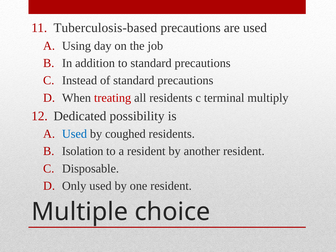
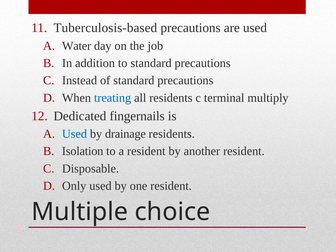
Using: Using -> Water (77, 46)
treating colour: red -> blue (113, 98)
possibility: possibility -> fingernails (137, 116)
coughed: coughed -> drainage (125, 134)
